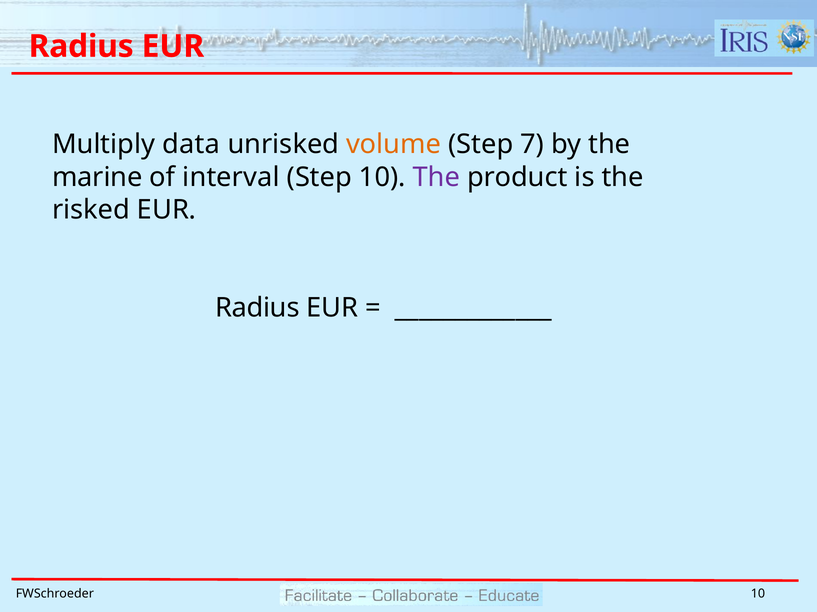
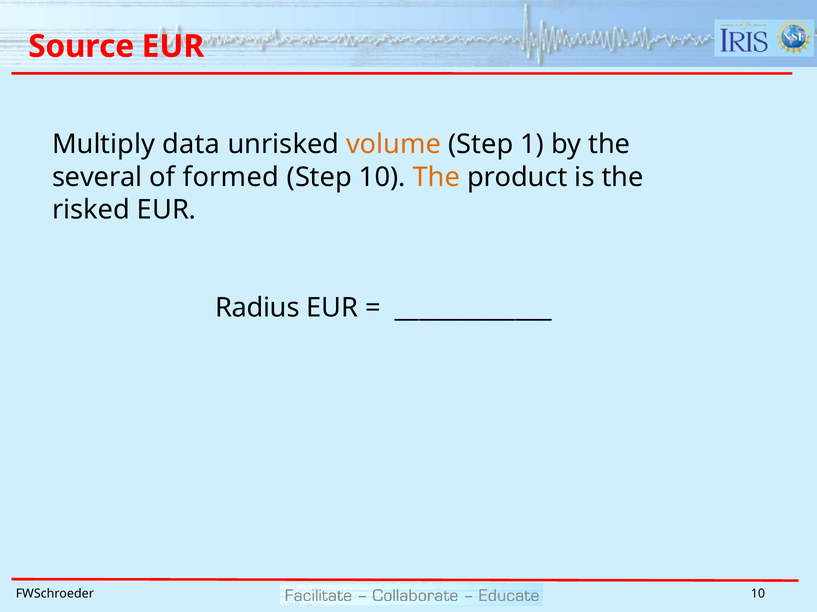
Radius: Radius -> Source (81, 46)
7: 7 -> 1 (532, 145)
marine: marine -> several (97, 177)
interval: interval -> formed (231, 177)
The colour: purple -> orange (436, 177)
